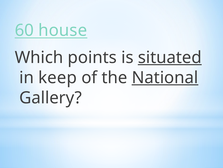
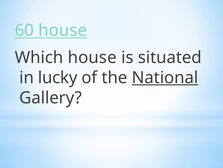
Which points: points -> house (92, 57)
situated underline: present -> none (170, 57)
keep: keep -> lucky (58, 77)
